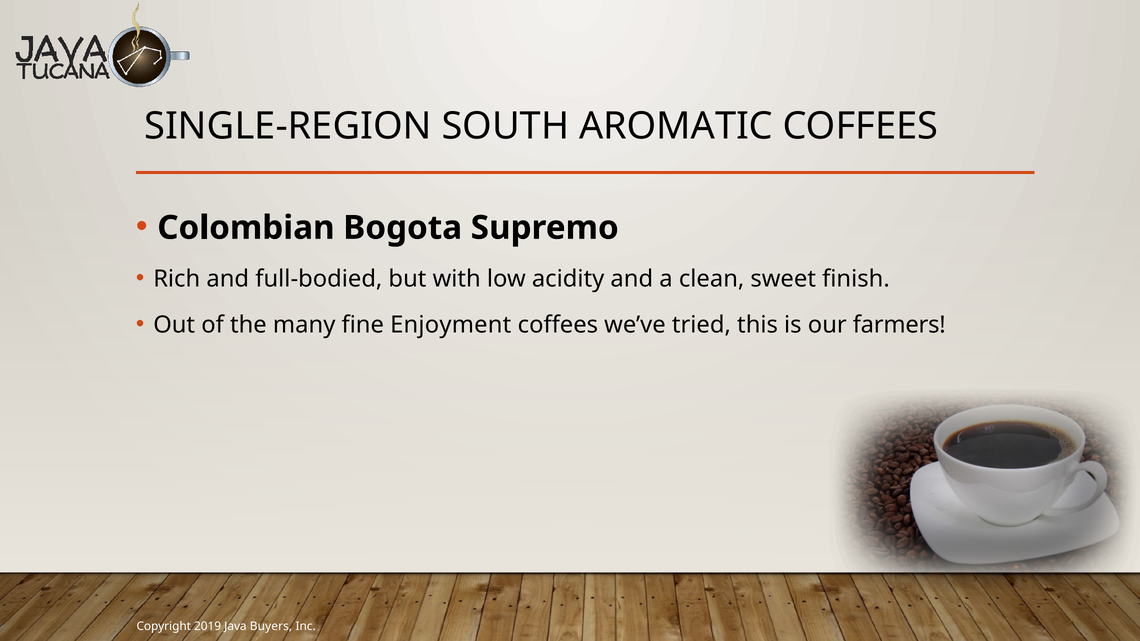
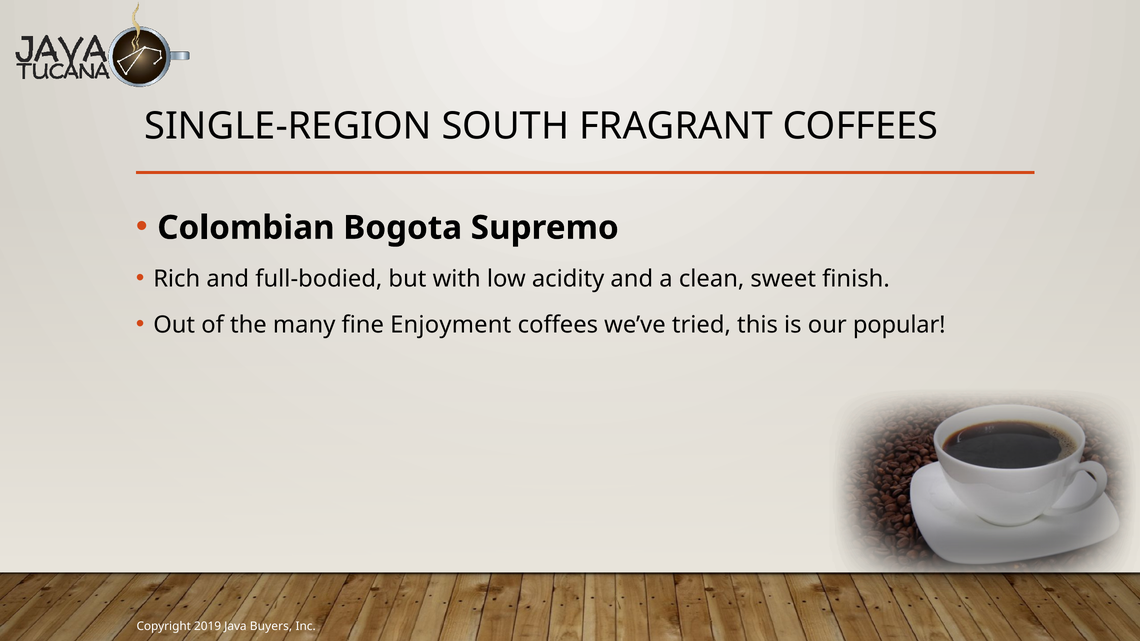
AROMATIC: AROMATIC -> FRAGRANT (676, 126)
farmers: farmers -> popular (899, 325)
